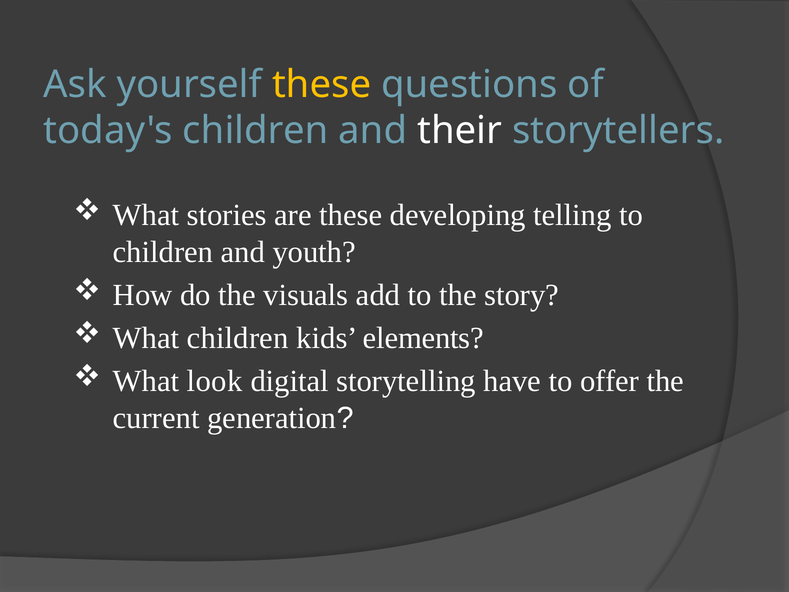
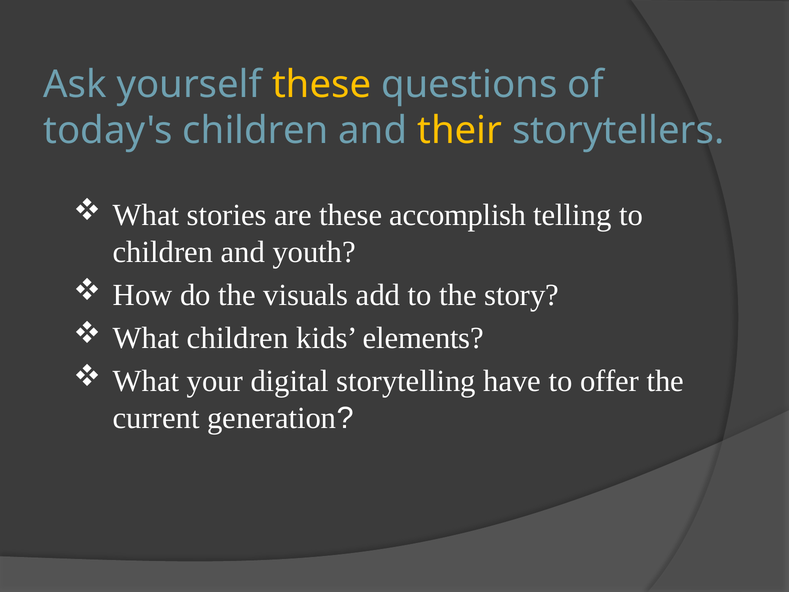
their colour: white -> yellow (460, 131)
developing: developing -> accomplish (458, 215)
look: look -> your (215, 381)
